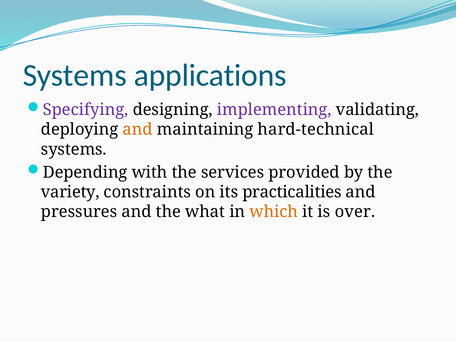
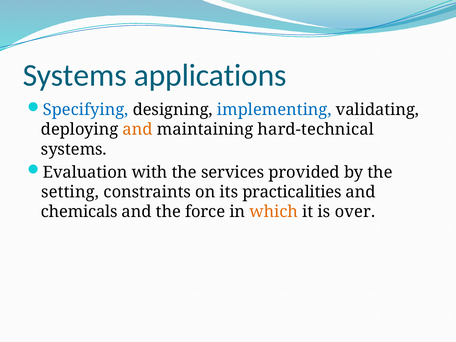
Specifying colour: purple -> blue (86, 110)
implementing colour: purple -> blue (274, 110)
Depending: Depending -> Evaluation (85, 172)
variety: variety -> setting (70, 192)
pressures: pressures -> chemicals (79, 212)
what: what -> force (205, 212)
